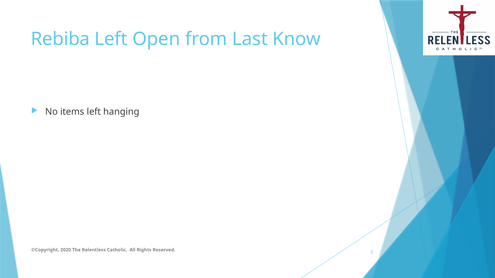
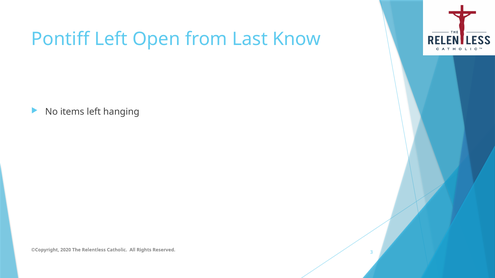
Rebiba: Rebiba -> Pontiff (60, 39)
